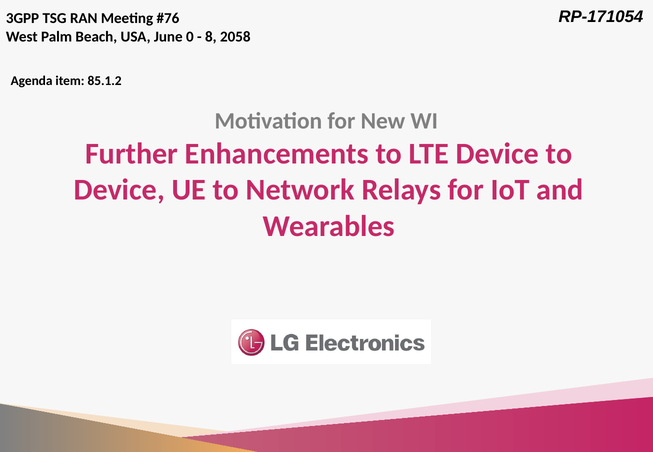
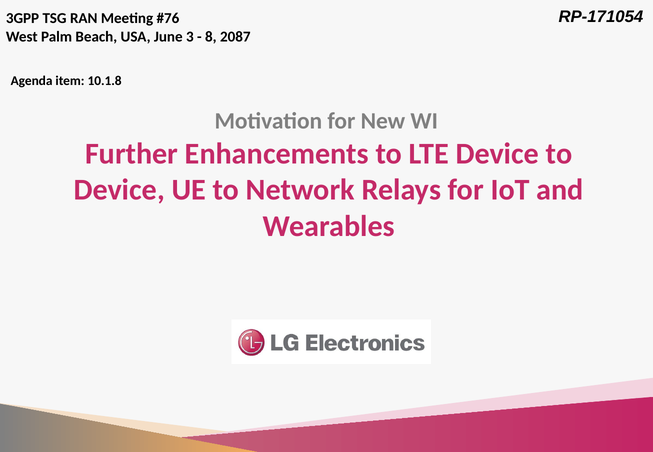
0: 0 -> 3 (190, 37)
2058: 2058 -> 2087 (235, 37)
85.1.2: 85.1.2 -> 10.1.8 (105, 81)
